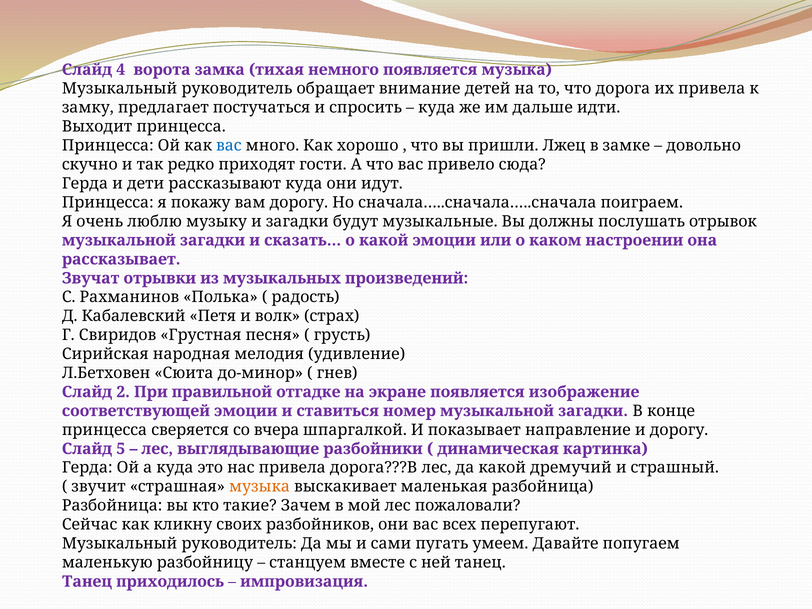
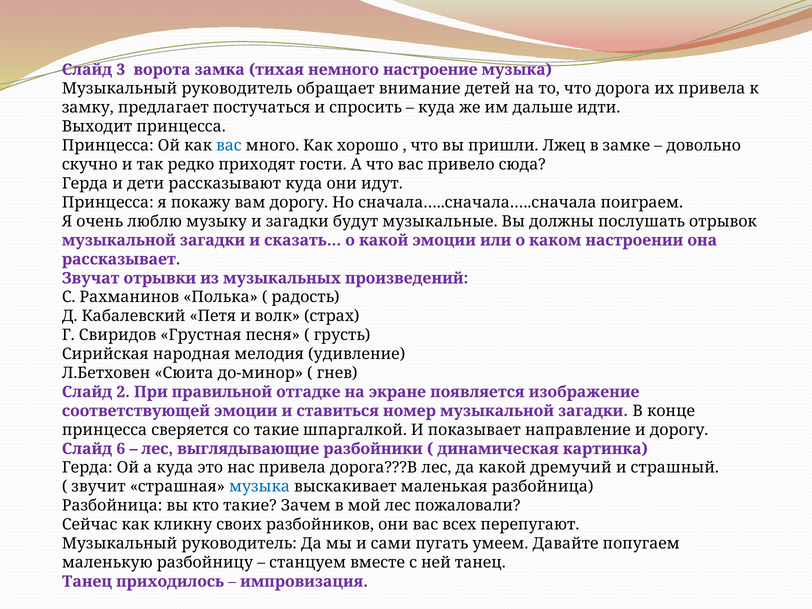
4: 4 -> 3 (121, 70)
немного появляется: появляется -> настроение (430, 70)
со вчера: вчера -> такие (277, 430)
5: 5 -> 6 (121, 449)
музыка colour: orange -> blue (259, 487)
